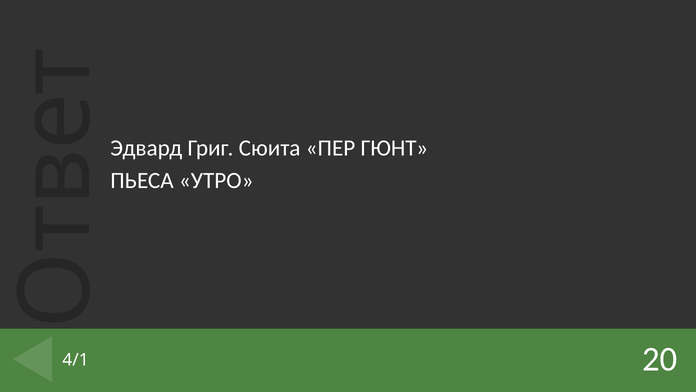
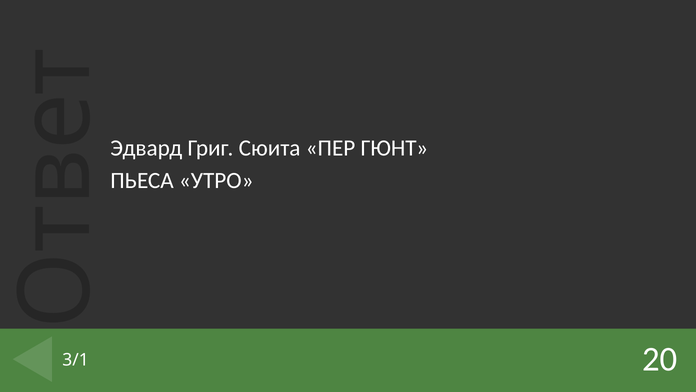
4/1: 4/1 -> 3/1 (76, 359)
